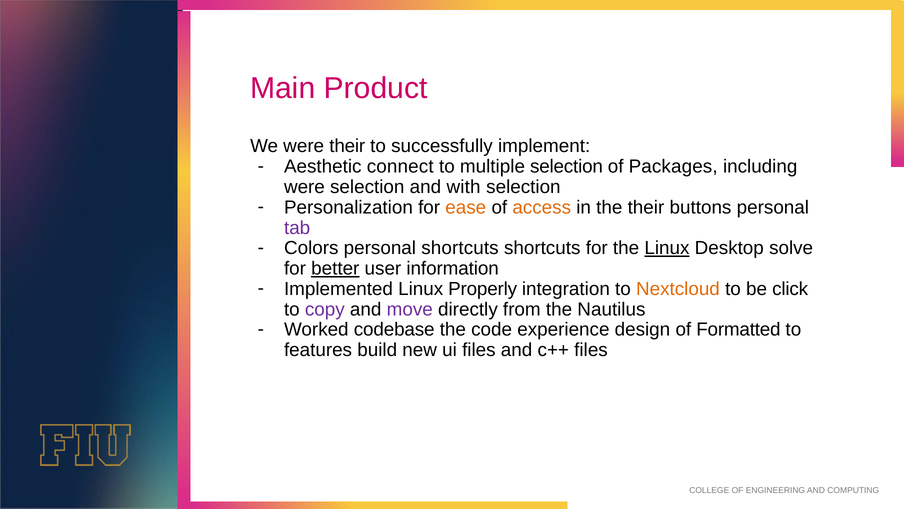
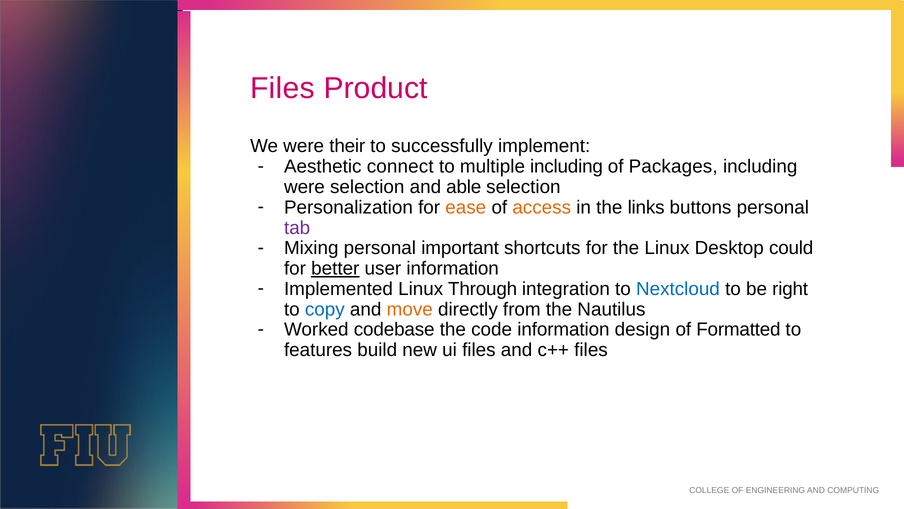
Main: Main -> Files (283, 88)
multiple selection: selection -> including (566, 166)
with: with -> able (464, 187)
the their: their -> links (646, 207)
Colors: Colors -> Mixing (311, 248)
personal shortcuts: shortcuts -> important (460, 248)
Linux underline: present -> none (667, 248)
solve: solve -> could (791, 248)
Properly: Properly -> Through (483, 289)
Nextcloud colour: orange -> blue (678, 289)
click: click -> right (790, 289)
copy colour: purple -> blue (325, 309)
move colour: purple -> orange (410, 309)
code experience: experience -> information (563, 329)
